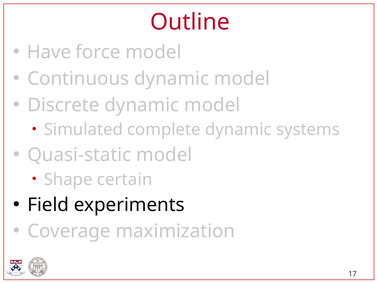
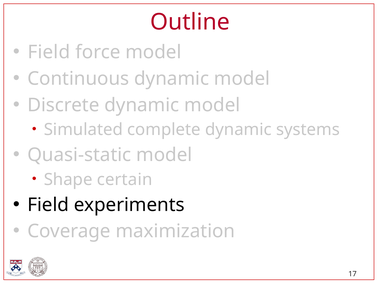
Have: Have -> Field (49, 52)
